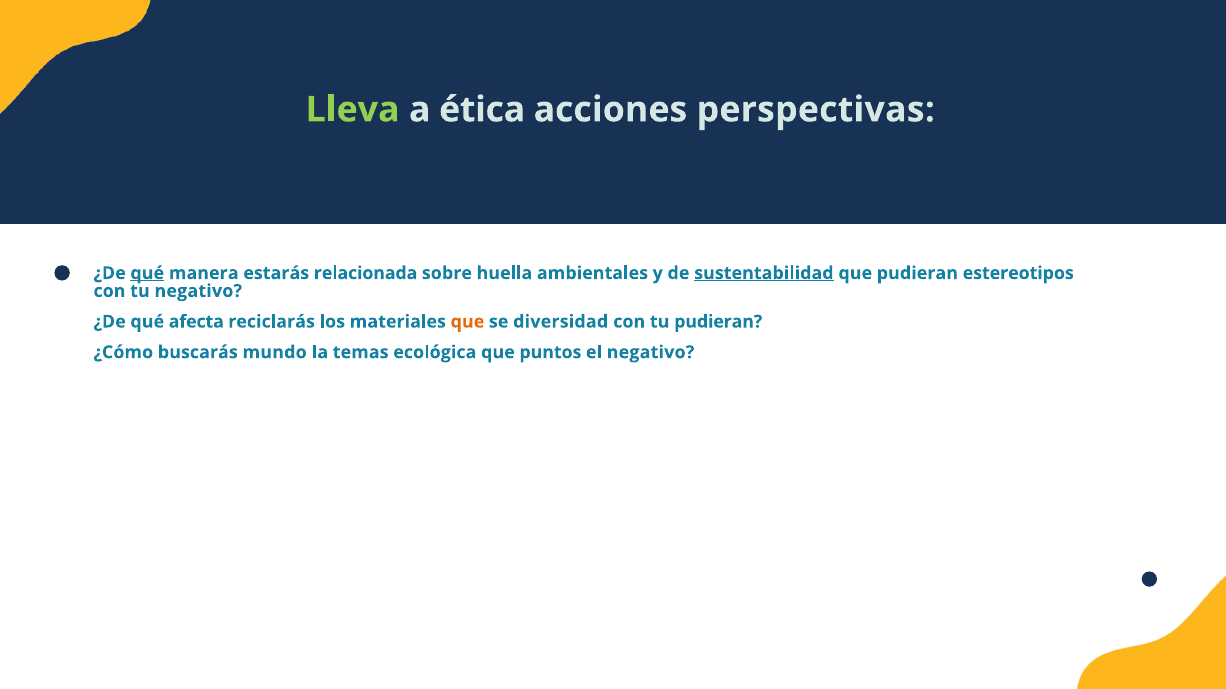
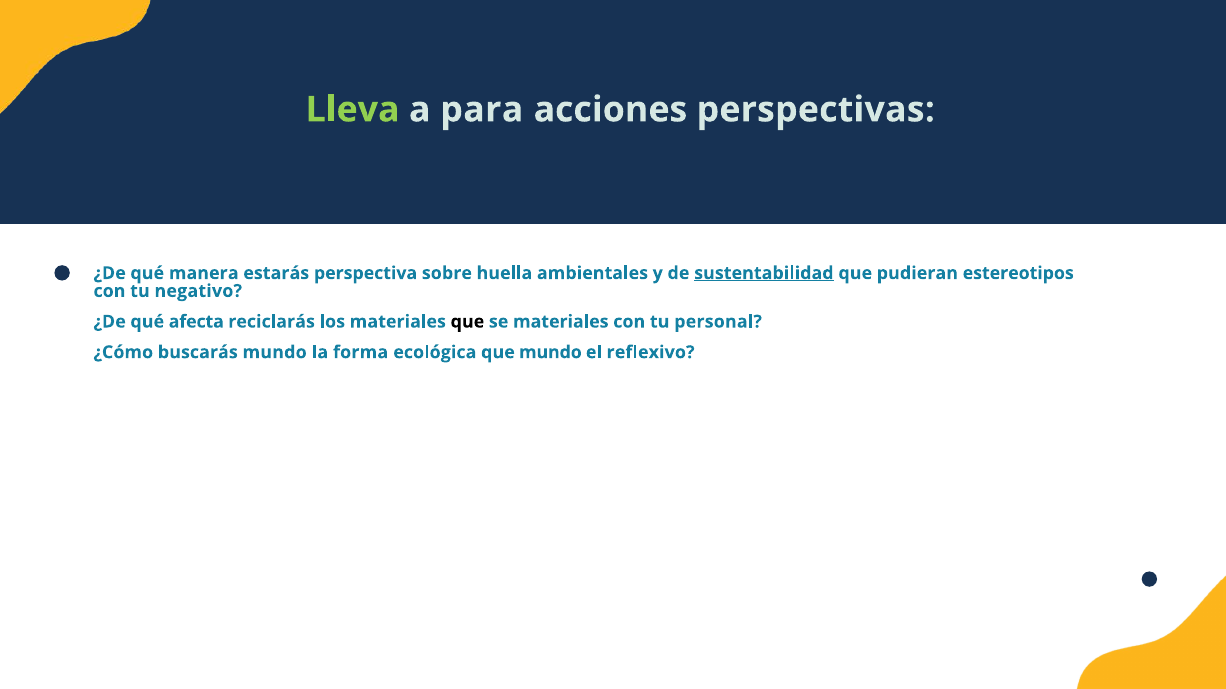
ética: ética -> para (482, 110)
qué underline: present -> none (147, 273)
relacionada: relacionada -> perspectiva (366, 273)
que colour: orange -> black (467, 322)
se diversidad: diversidad -> materiales (561, 322)
tu pudieran: pudieran -> personal (718, 322)
temas: temas -> forma (361, 353)
que puntos: puntos -> mundo (550, 353)
el negativo: negativo -> reflexivo (651, 353)
